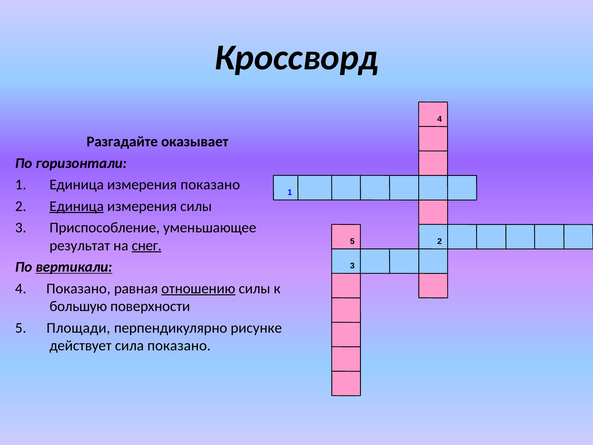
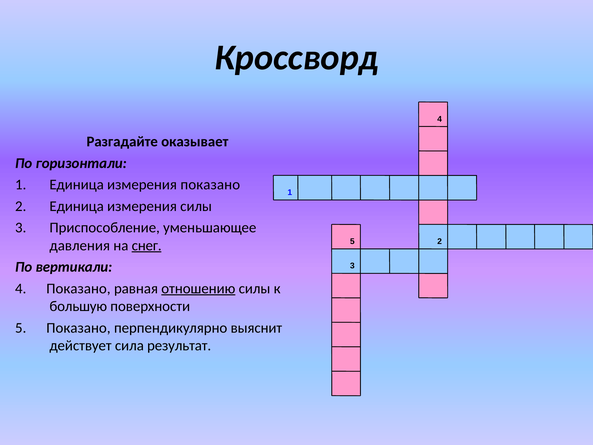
Единица underline: present -> none (77, 206)
результат: результат -> давления (80, 245)
вертикали underline: present -> none (74, 267)
5 Площади: Площади -> Показано (78, 328)
рисунке: рисунке -> выяснит (256, 328)
сила показано: показано -> результат (179, 345)
